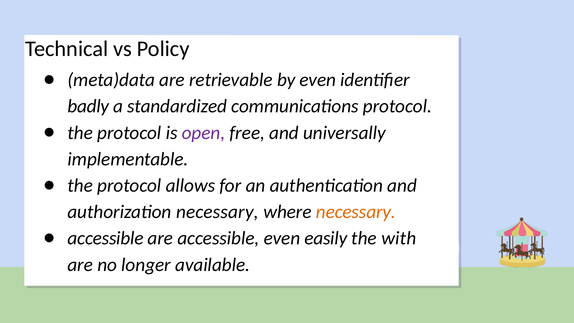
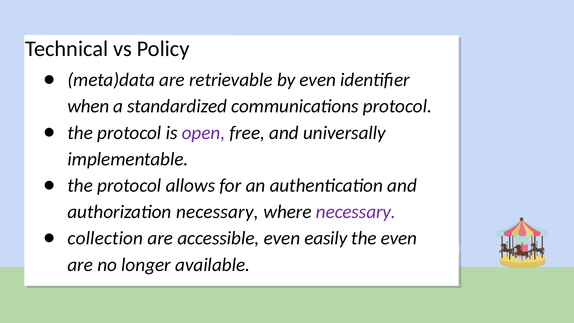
badly: badly -> when (88, 106)
necessary colour: orange -> purple (356, 212)
accessible: accessible -> collection (105, 238)
the with: with -> even (399, 238)
